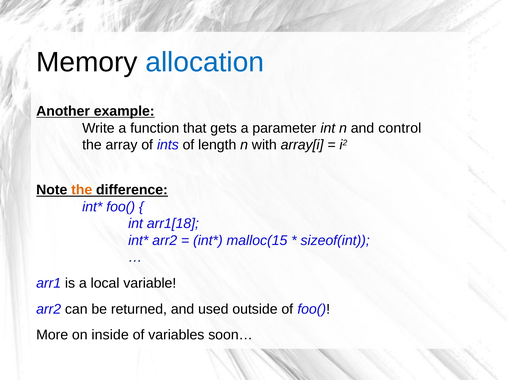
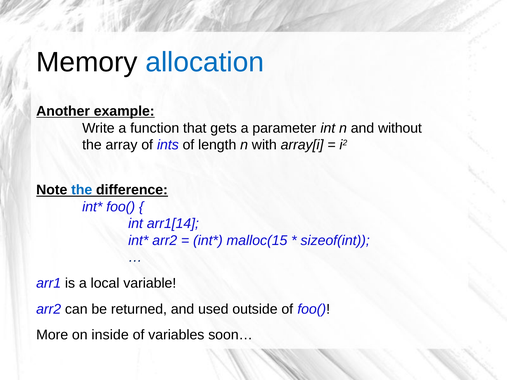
control: control -> without (400, 128)
the colour: orange -> blue (82, 190)
arr1[18: arr1[18 -> arr1[14 (173, 224)
